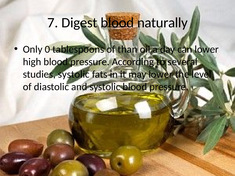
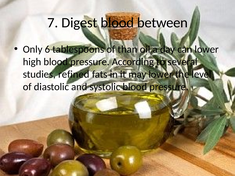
naturally: naturally -> between (162, 23)
0: 0 -> 6 (47, 49)
studies systolic: systolic -> refined (74, 74)
